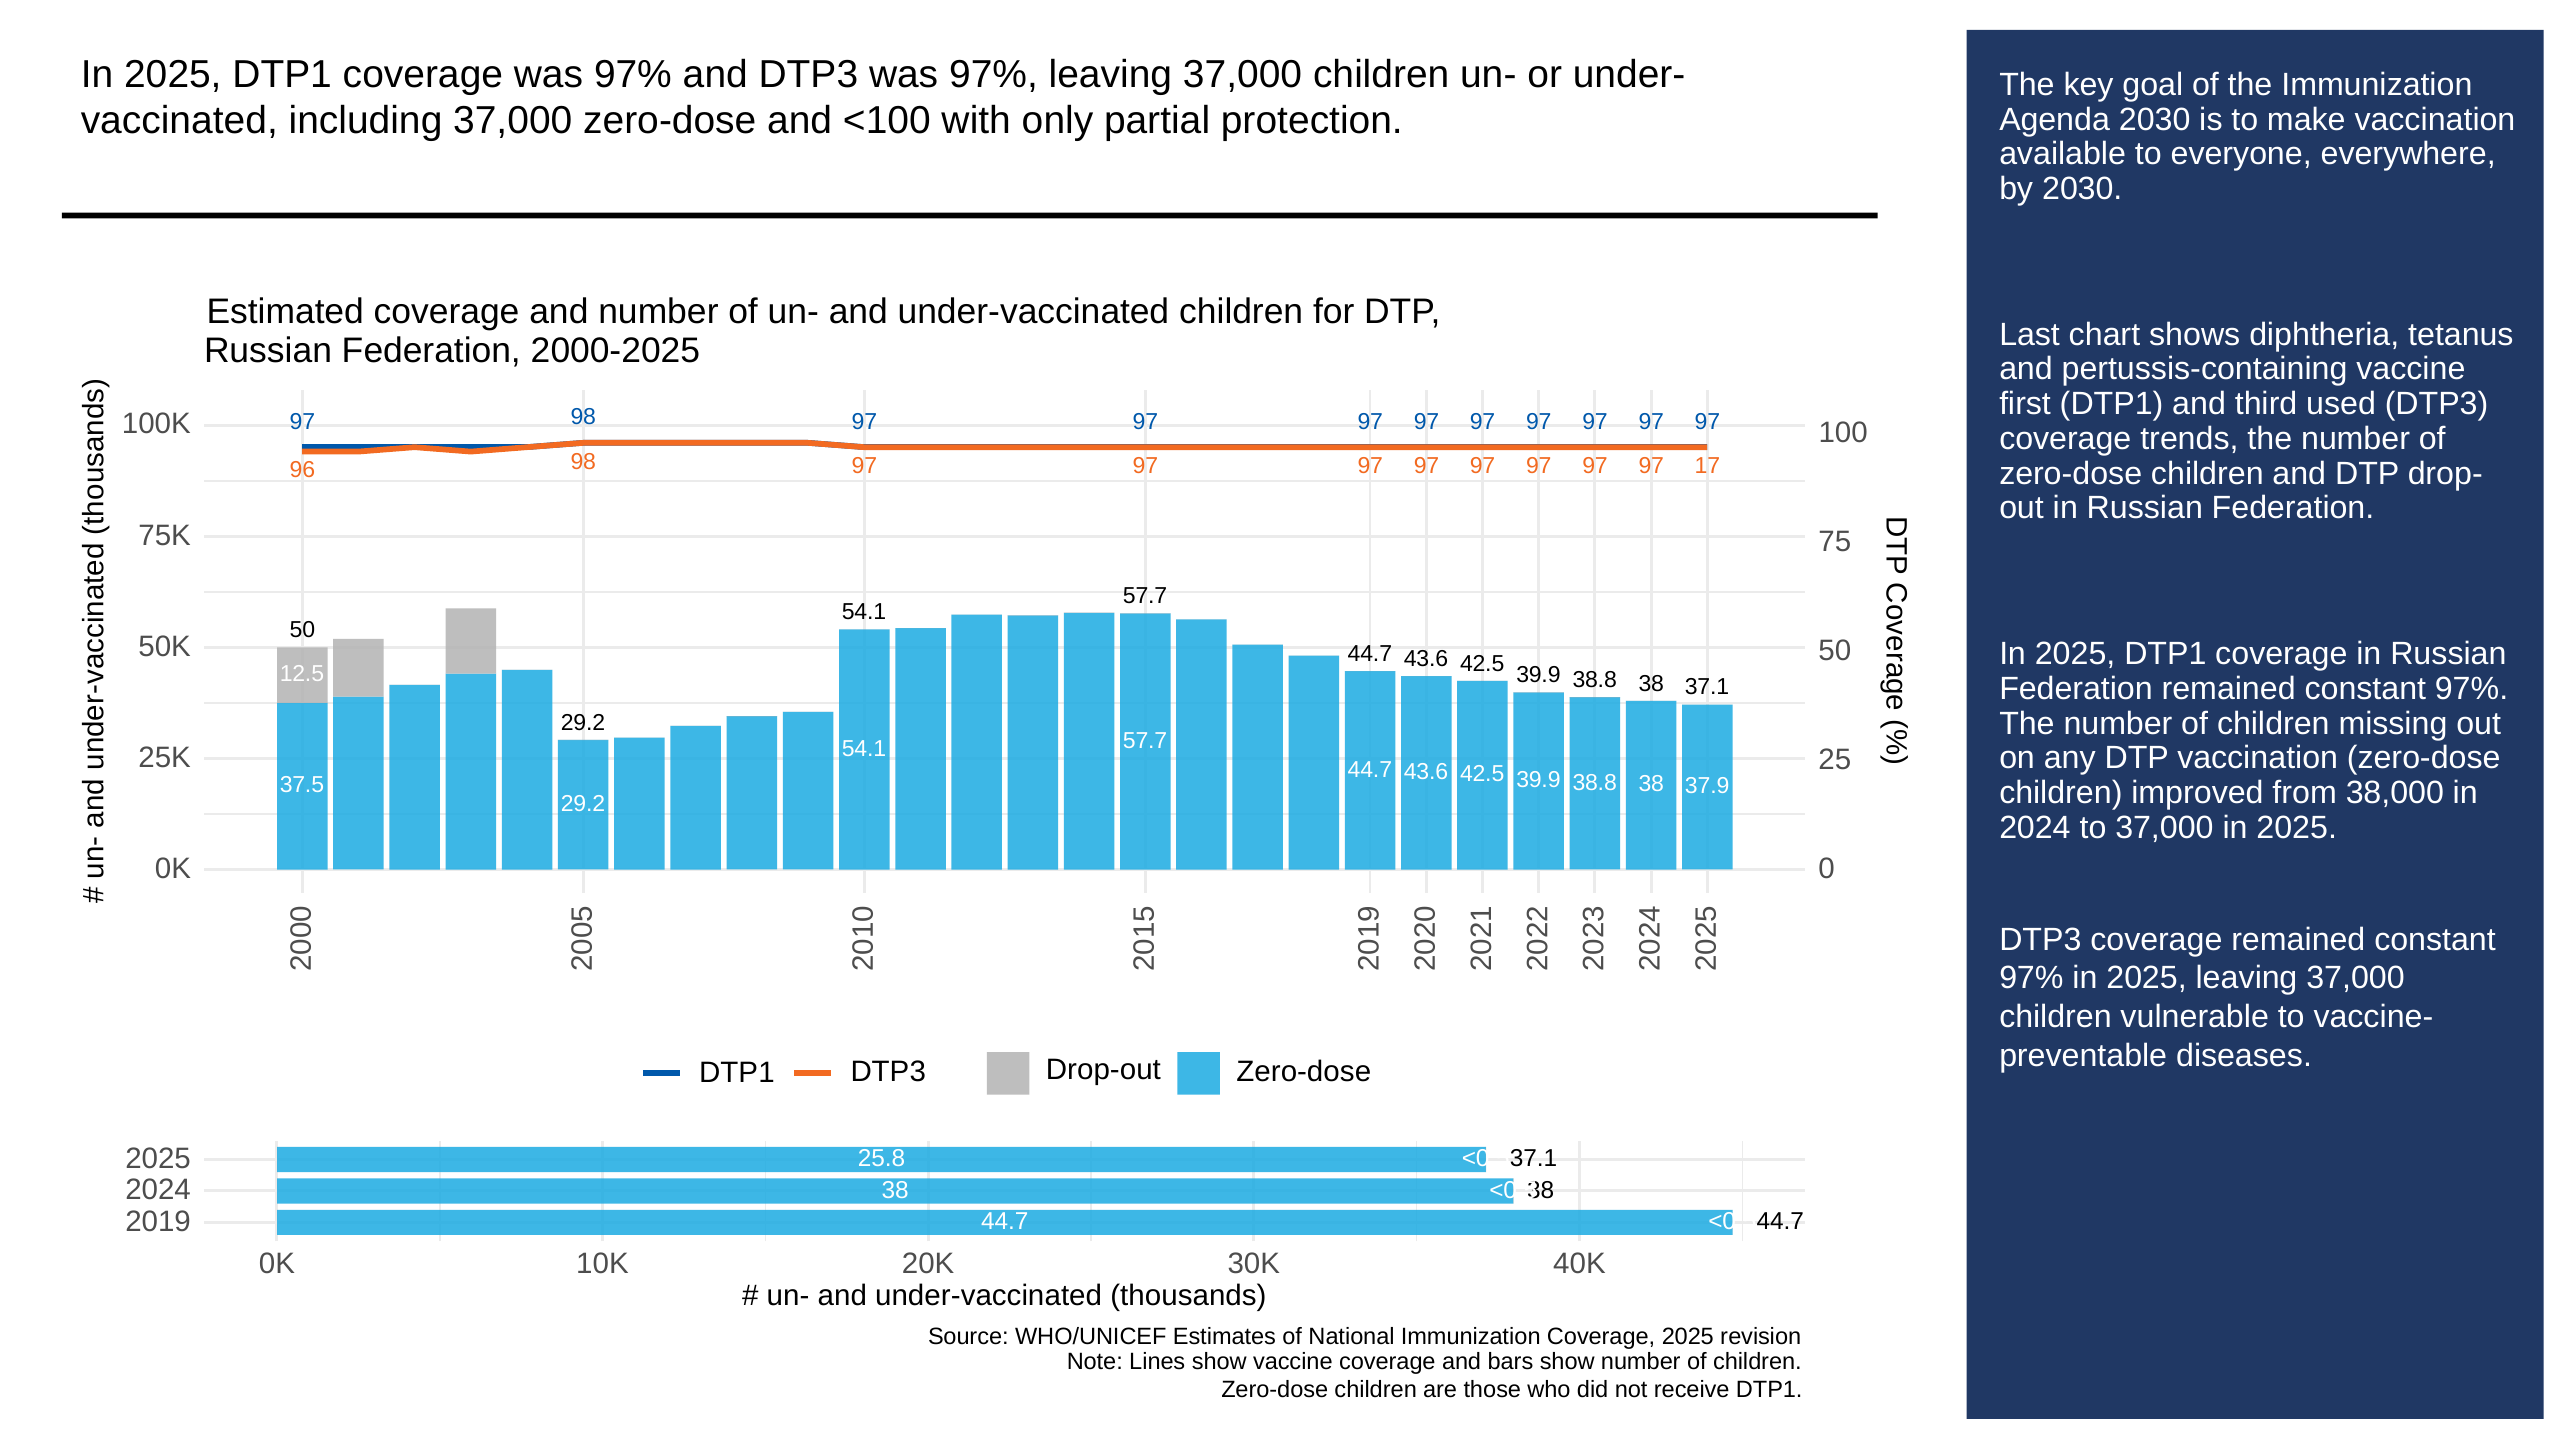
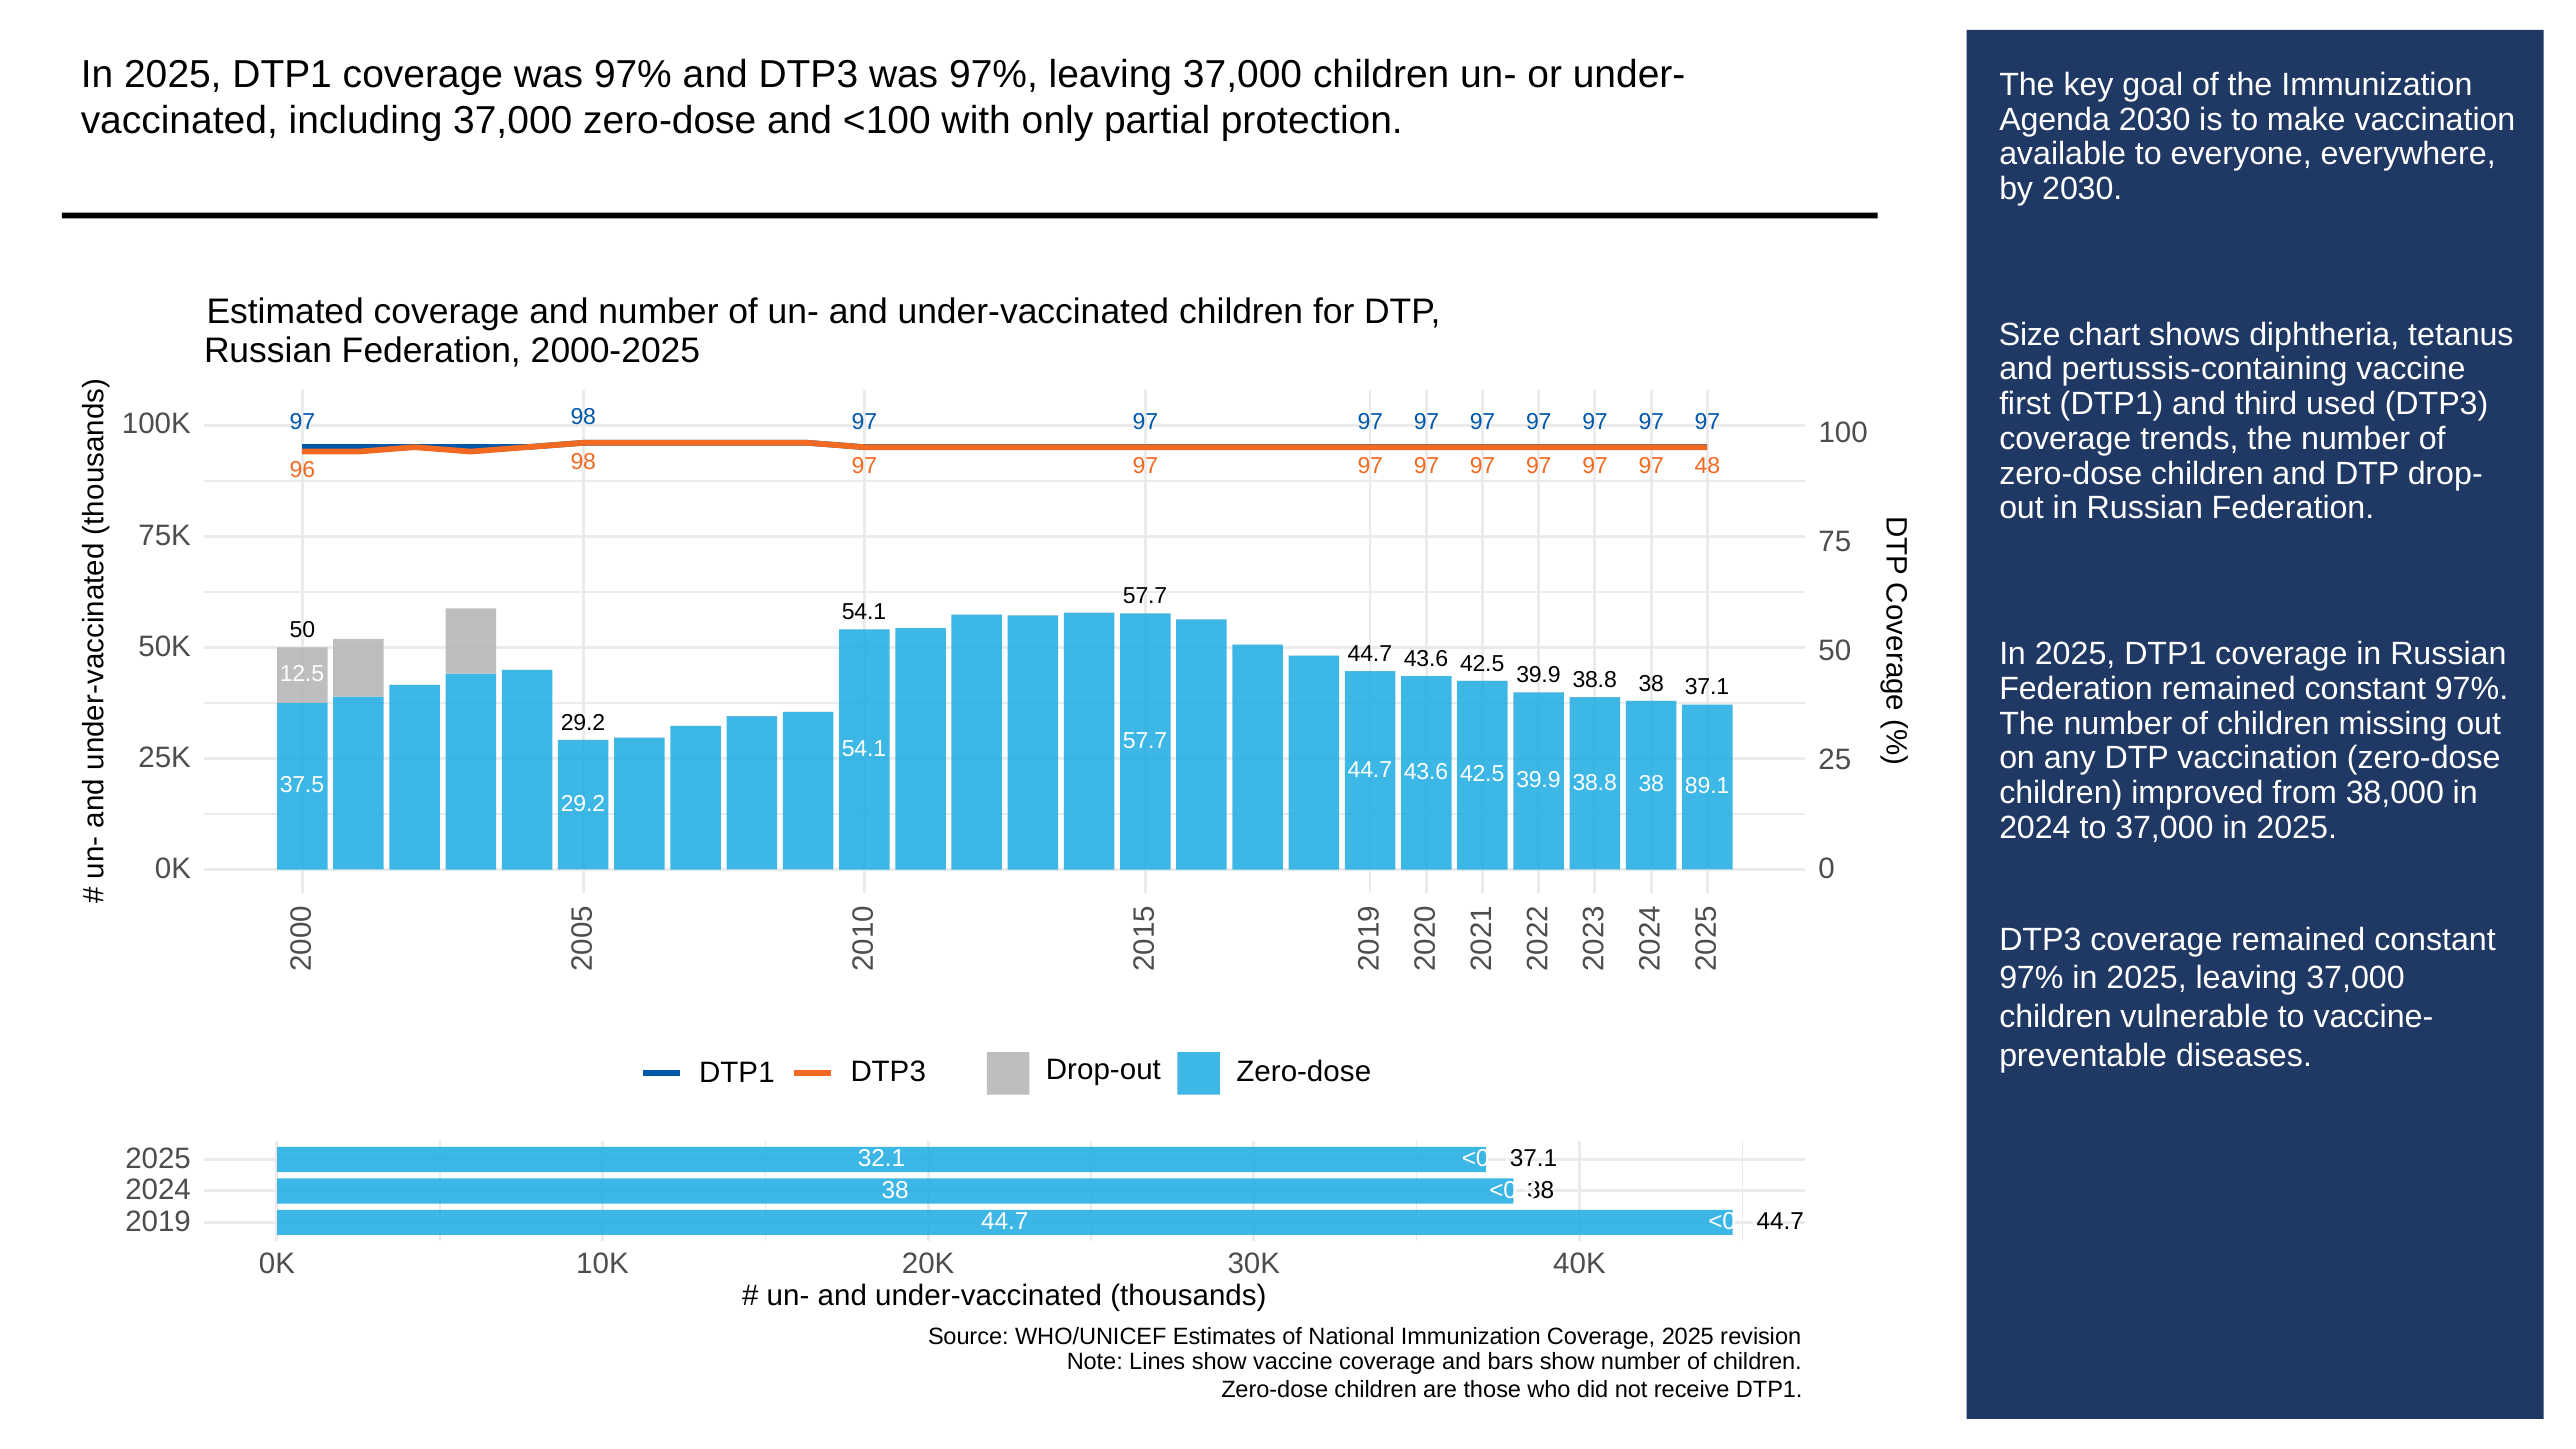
Last: Last -> Size (2030, 335)
17: 17 -> 48 (1707, 466)
37.9: 37.9 -> 89.1 (1707, 786)
25.8: 25.8 -> 32.1 (882, 1159)
